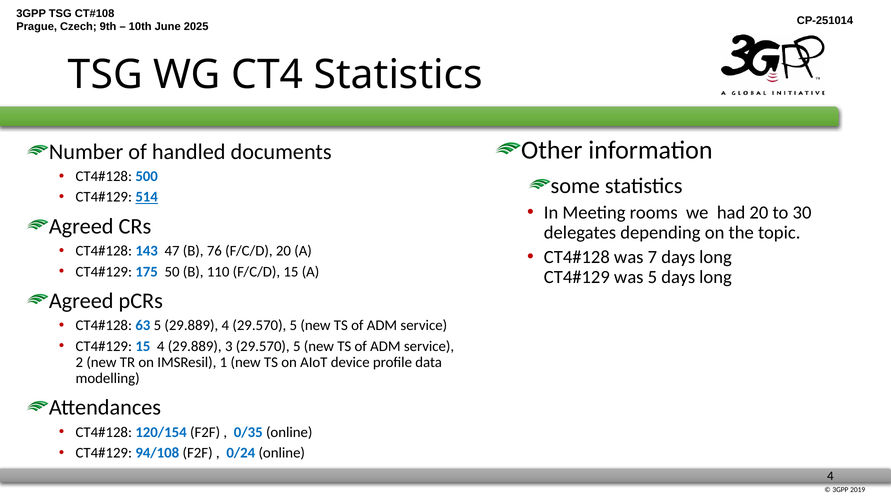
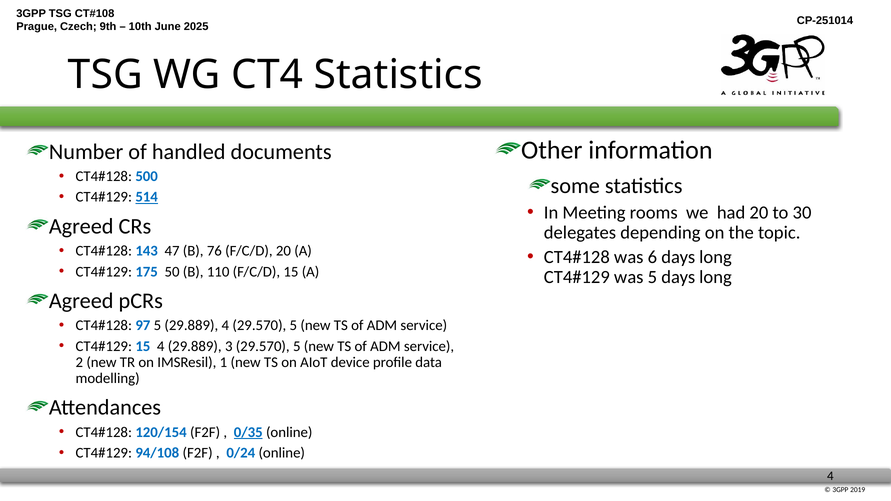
7: 7 -> 6 (652, 257)
63: 63 -> 97 (143, 326)
0/35 underline: none -> present (248, 432)
